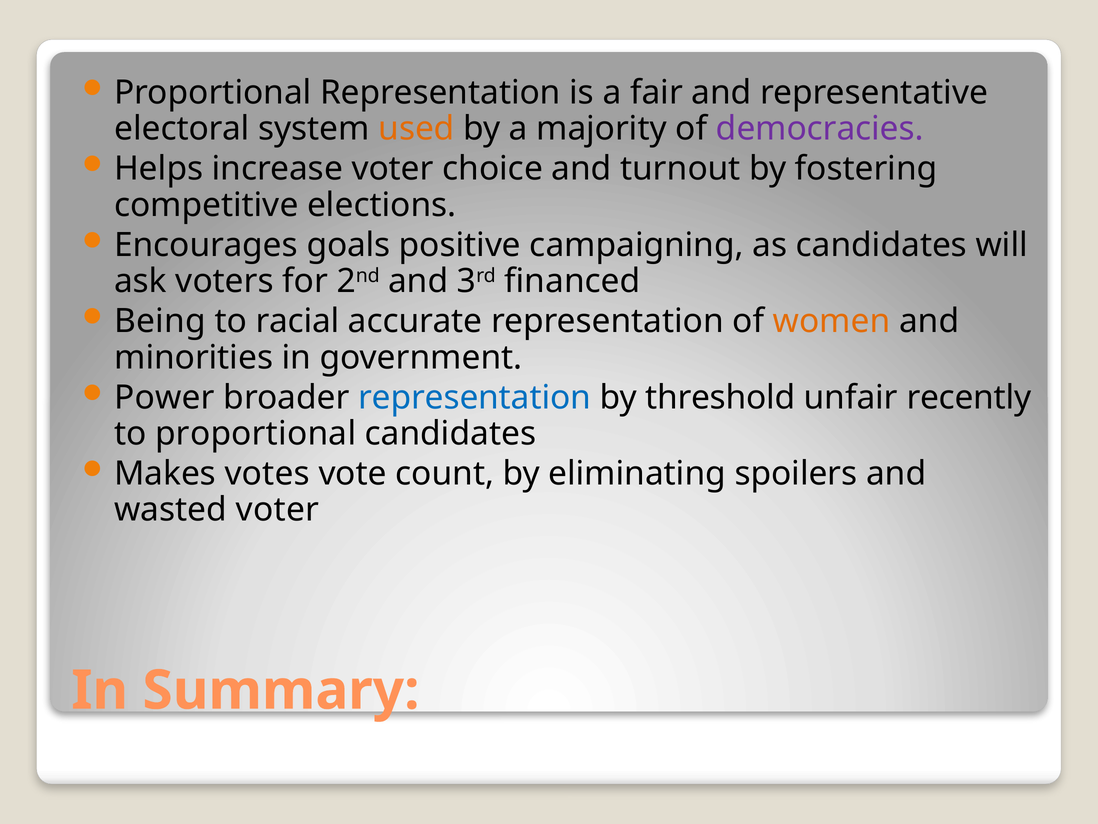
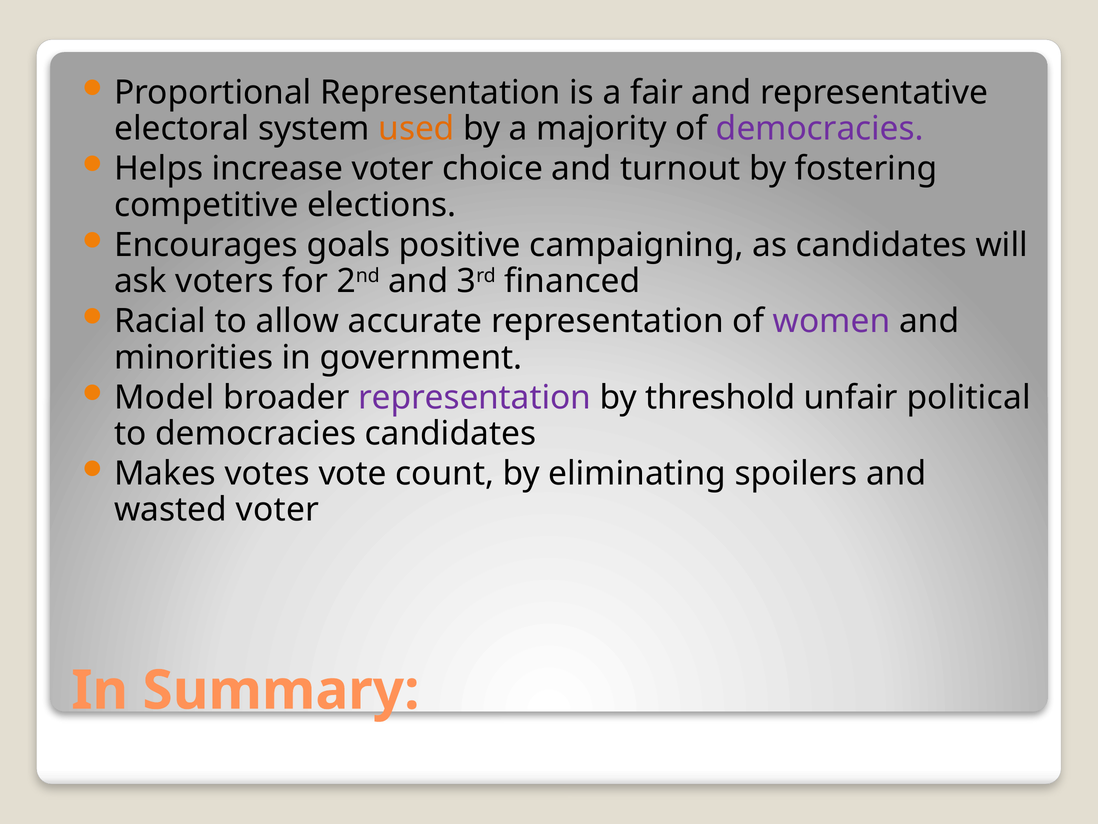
Being: Being -> Racial (160, 321)
racial: racial -> allow (297, 321)
women colour: orange -> purple (832, 321)
Power: Power -> Model (164, 397)
representation colour: blue -> purple (475, 397)
recently: recently -> political (969, 397)
to proportional: proportional -> democracies (256, 433)
